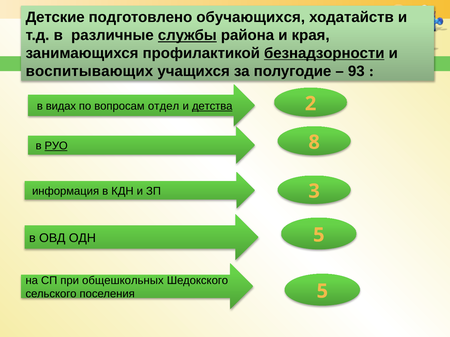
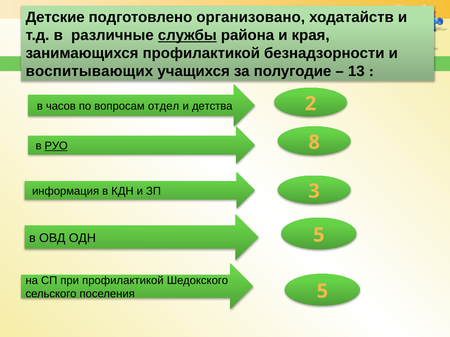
обучающихся: обучающихся -> организовано (251, 17)
безнадзорности underline: present -> none (324, 53)
93: 93 -> 13 (356, 71)
видах: видах -> часов (61, 106)
детства underline: present -> none (212, 106)
при общешкольных: общешкольных -> профилактикой (123, 281)
